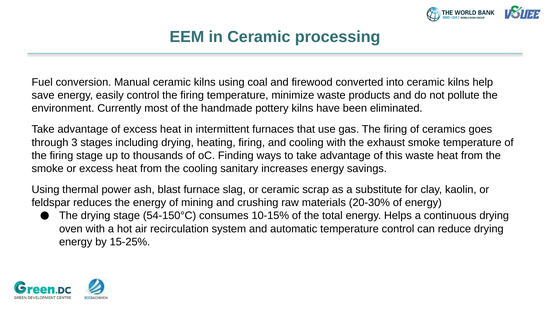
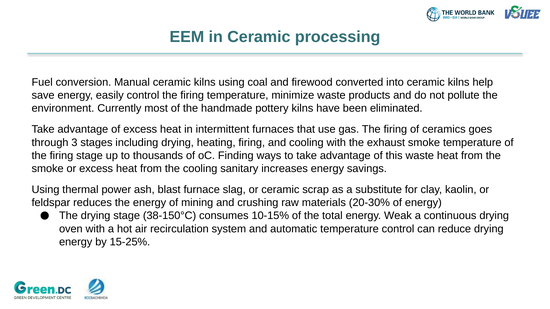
54-150°C: 54-150°C -> 38-150°C (170, 216)
Helps: Helps -> Weak (398, 216)
